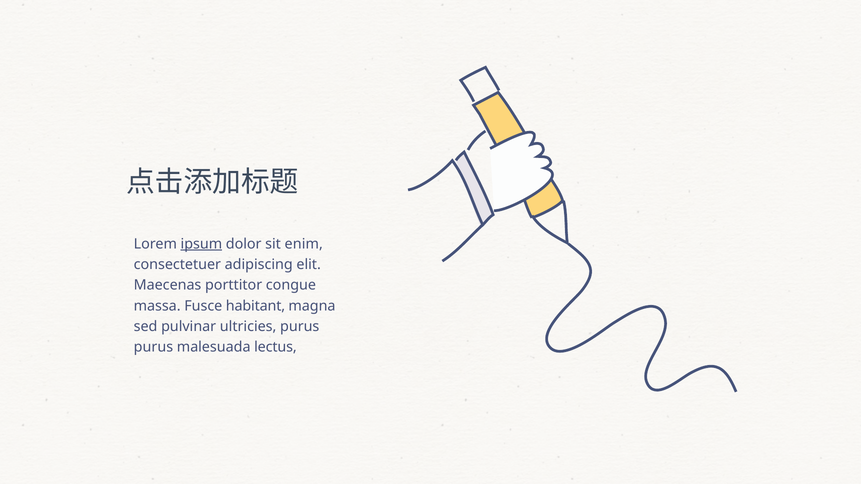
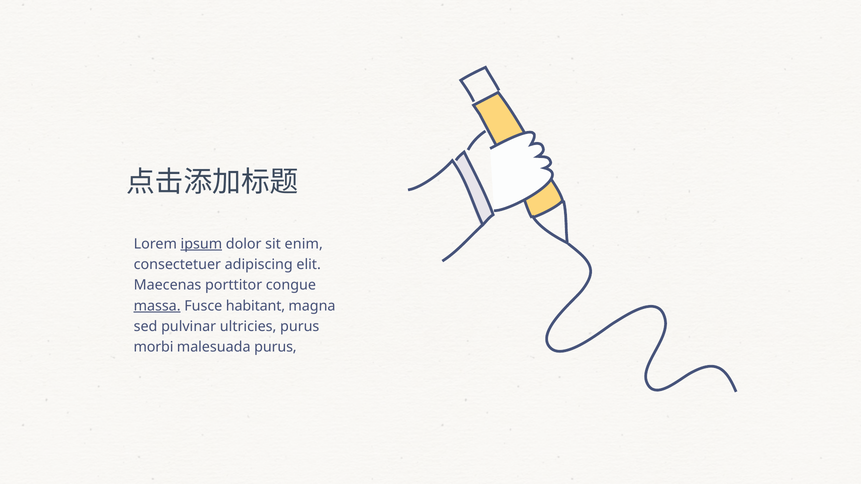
massa underline: none -> present (157, 306)
purus: purus -> morbi (154, 347)
malesuada lectus: lectus -> purus (275, 347)
